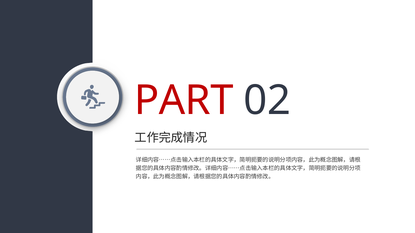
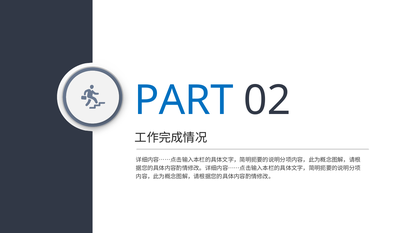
PART colour: red -> blue (184, 101)
